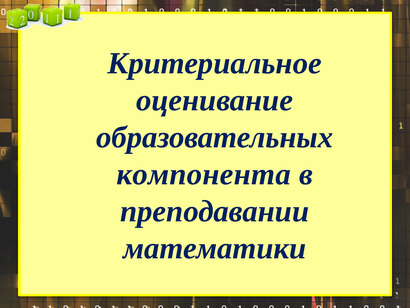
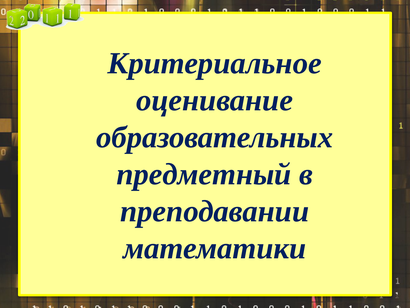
компонента: компонента -> предметный (204, 174)
